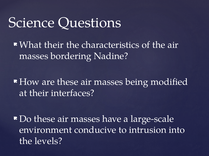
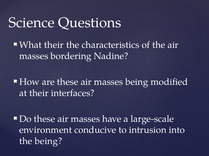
the levels: levels -> being (48, 142)
